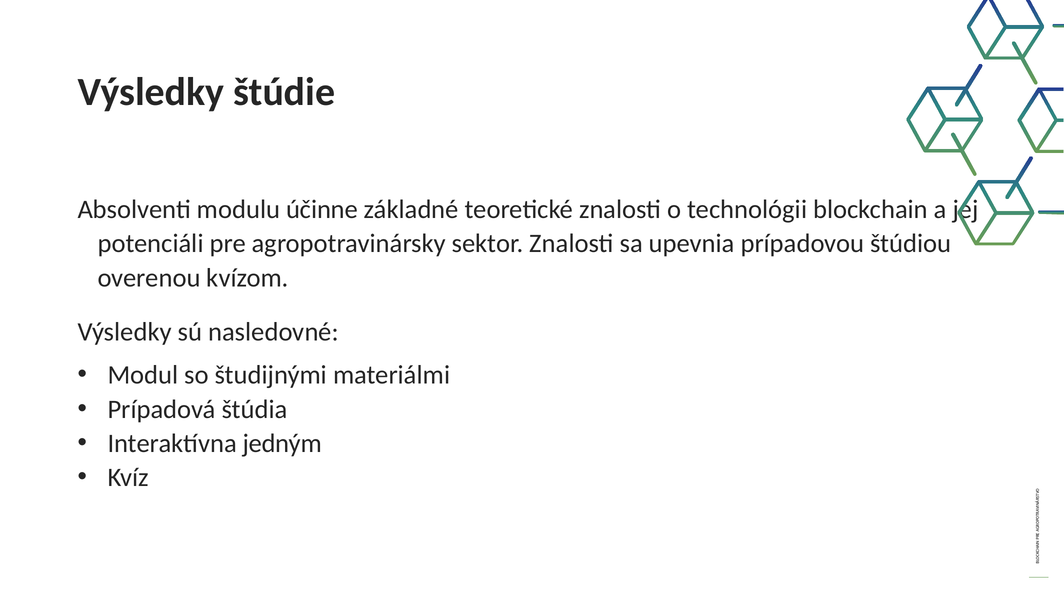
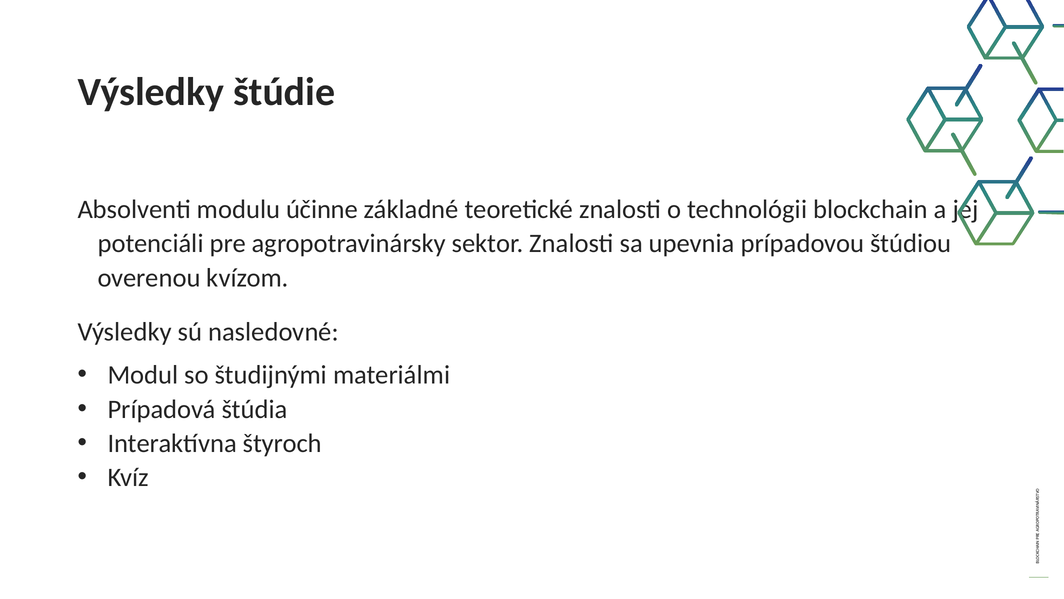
jedným: jedným -> štyroch (282, 443)
